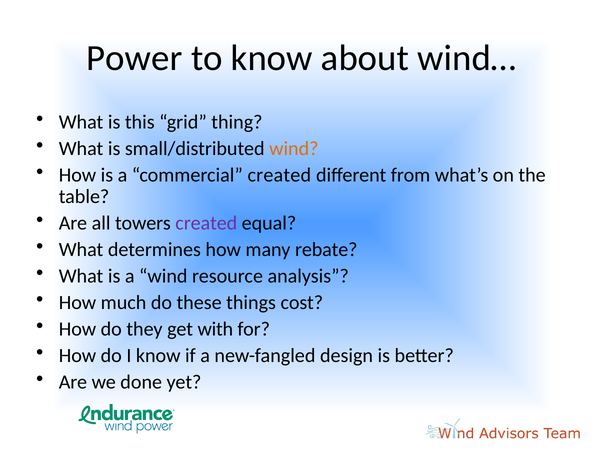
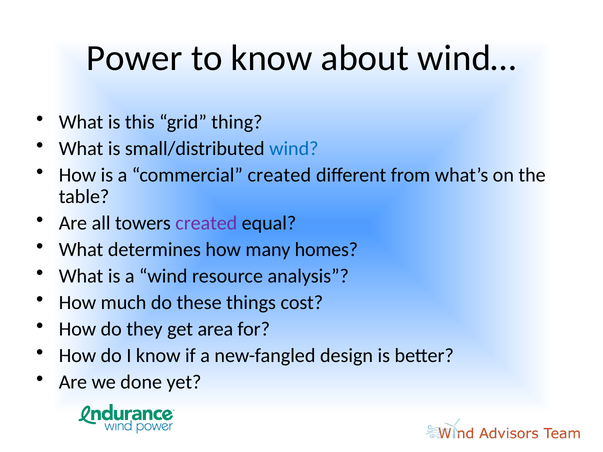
wind colour: orange -> blue (294, 149)
rebate: rebate -> homes (326, 250)
with: with -> area (215, 329)
